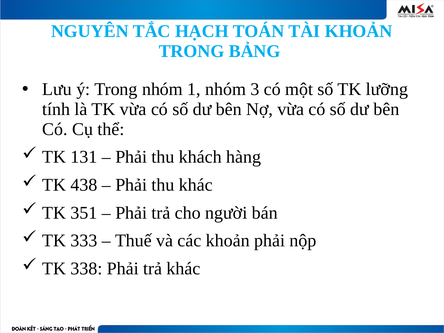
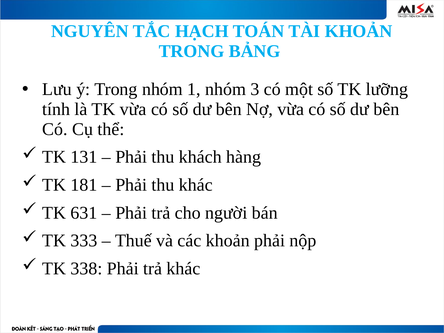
438: 438 -> 181 (84, 185)
351: 351 -> 631 (84, 213)
